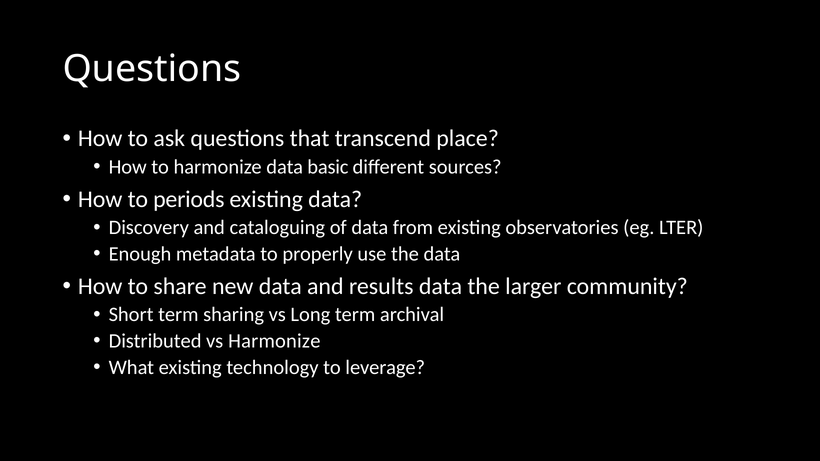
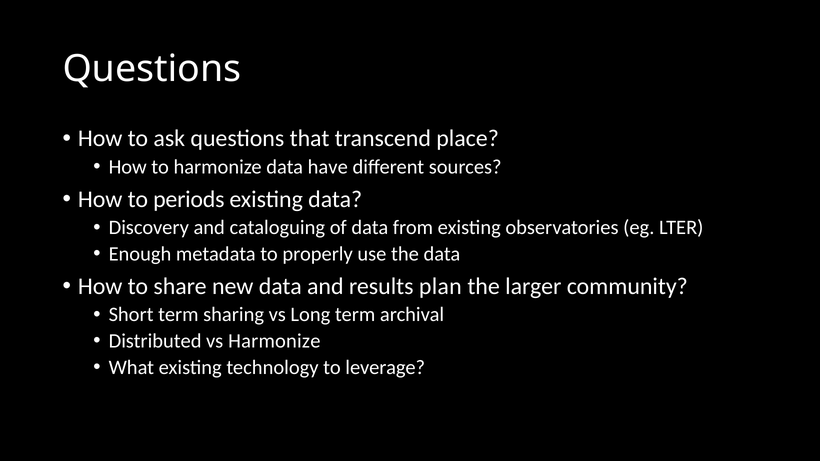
basic: basic -> have (328, 167)
results data: data -> plan (440, 287)
